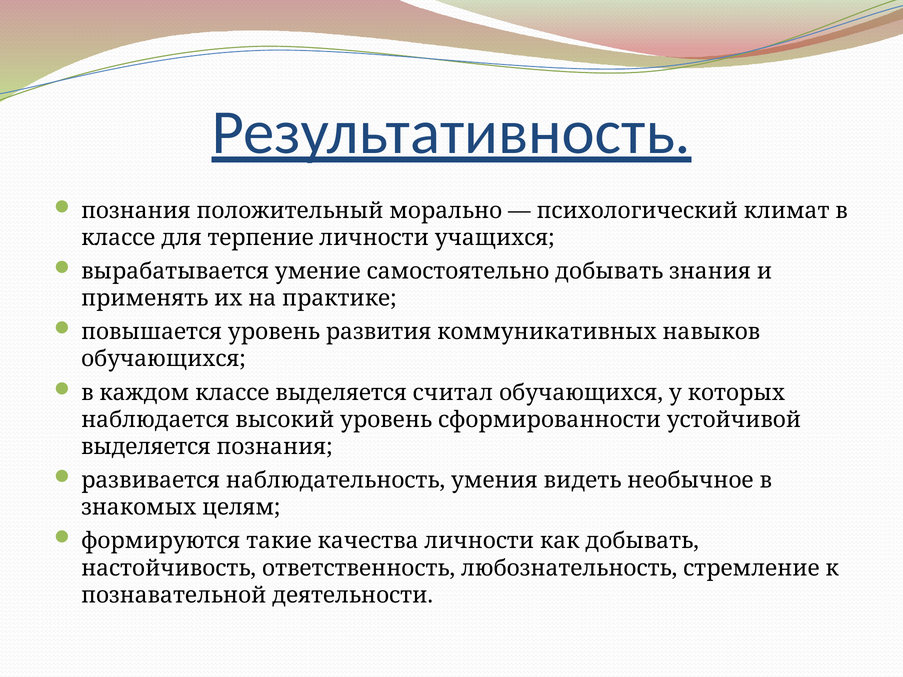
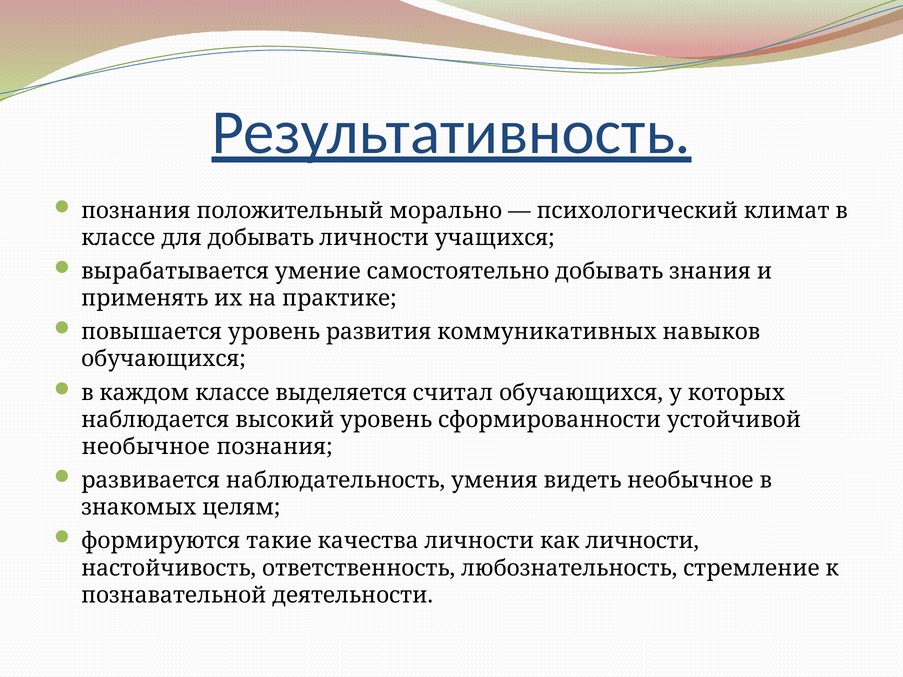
для терпение: терпение -> добывать (261, 238)
выделяется: выделяется -> необычное (146, 447)
как добывать: добывать -> личности (642, 541)
